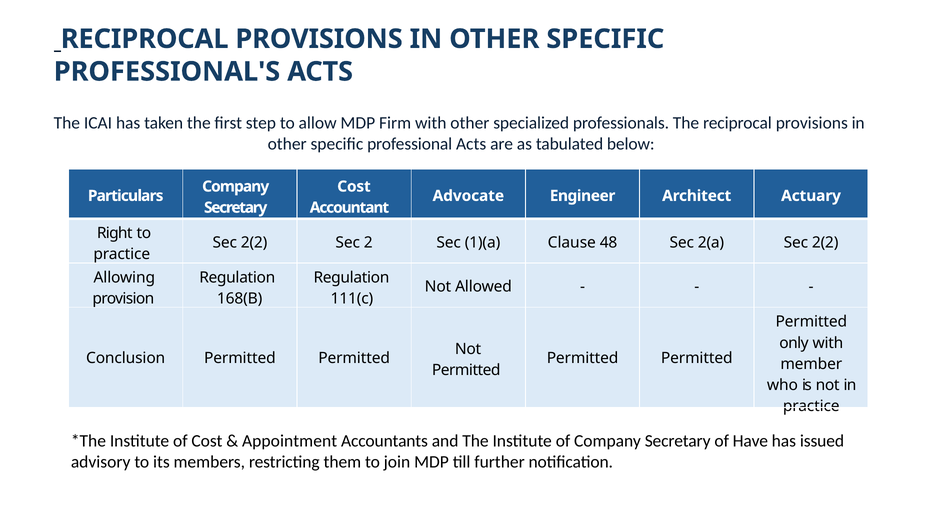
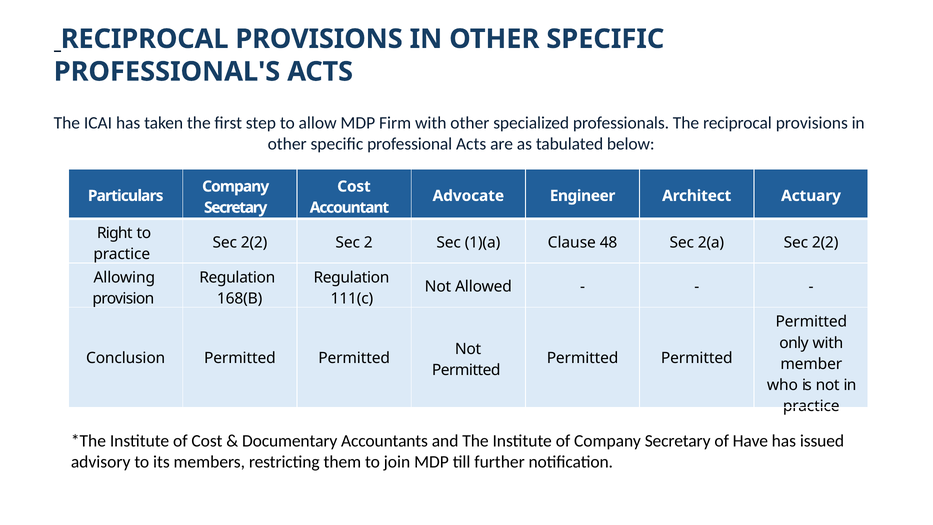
Appointment: Appointment -> Documentary (290, 441)
